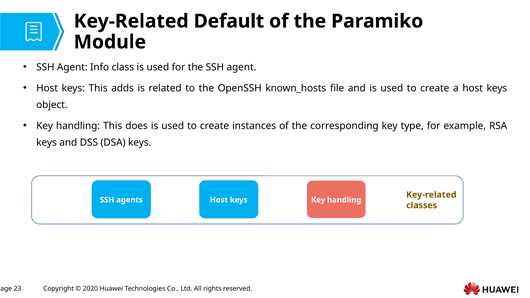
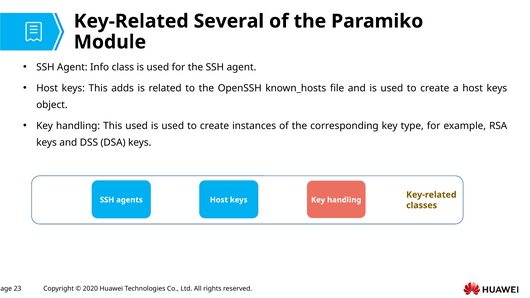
Default: Default -> Several (229, 21)
This does: does -> used (137, 126)
